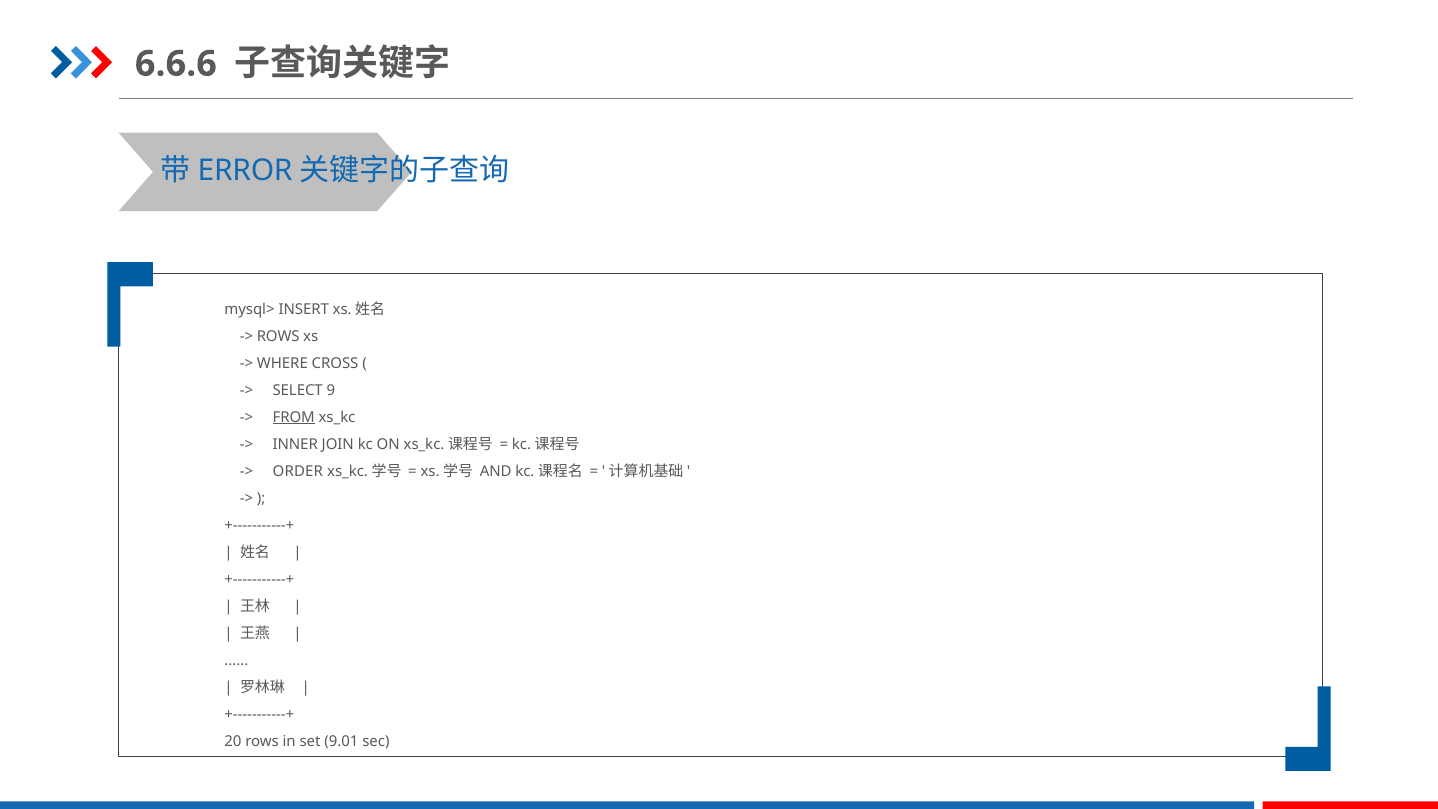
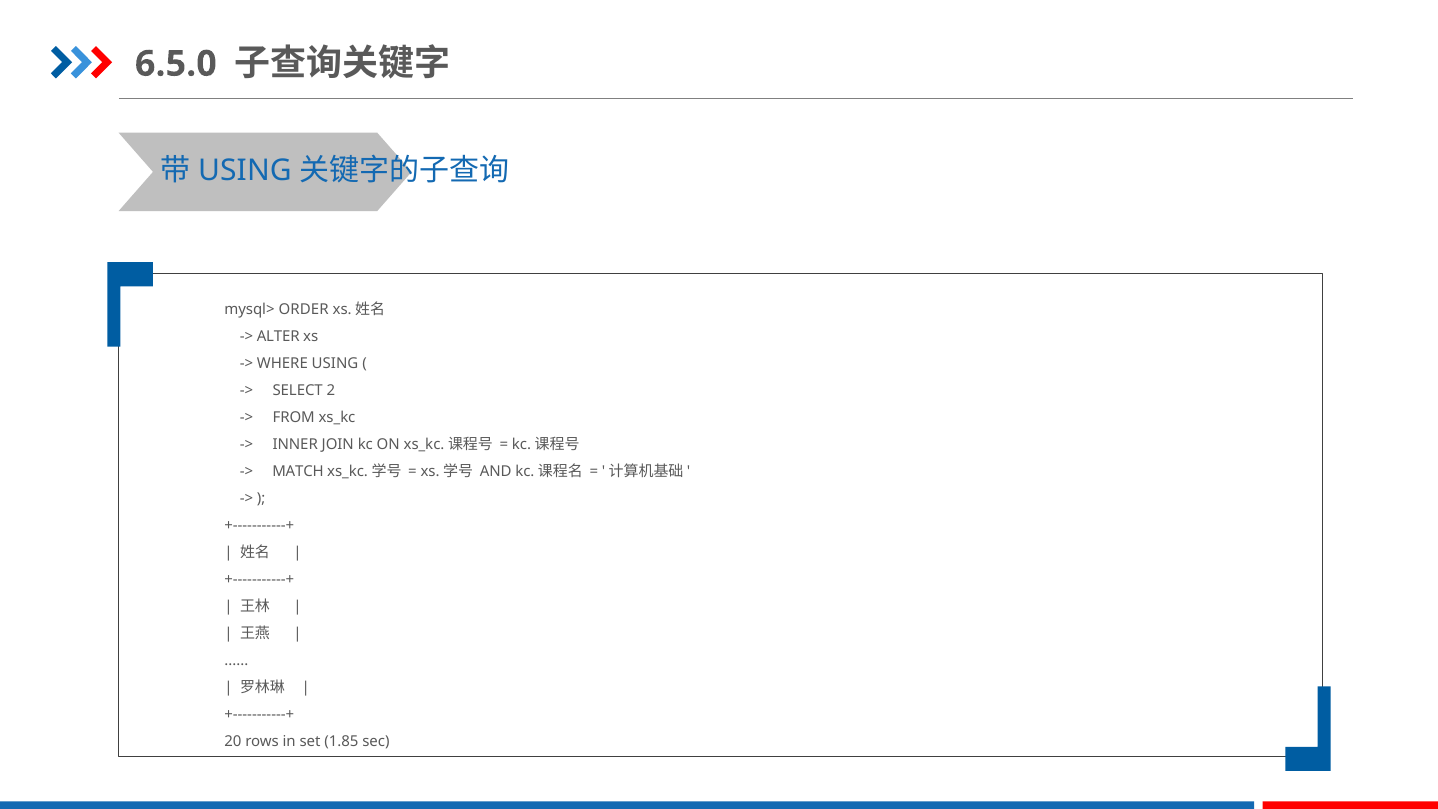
6.6.6: 6.6.6 -> 6.5.0 (176, 64)
ERROR: ERROR -> USING (245, 171)
INSERT: INSERT -> ORDER (304, 309)
ROWS: ROWS -> ALTER (278, 336)
WHERE CROSS: CROSS -> USING (335, 363)
9: 9 -> 2 (331, 390)
FROM underline: present -> none (294, 417)
ORDER: ORDER -> MATCH (298, 471)
9.01: 9.01 -> 1.85 (341, 742)
